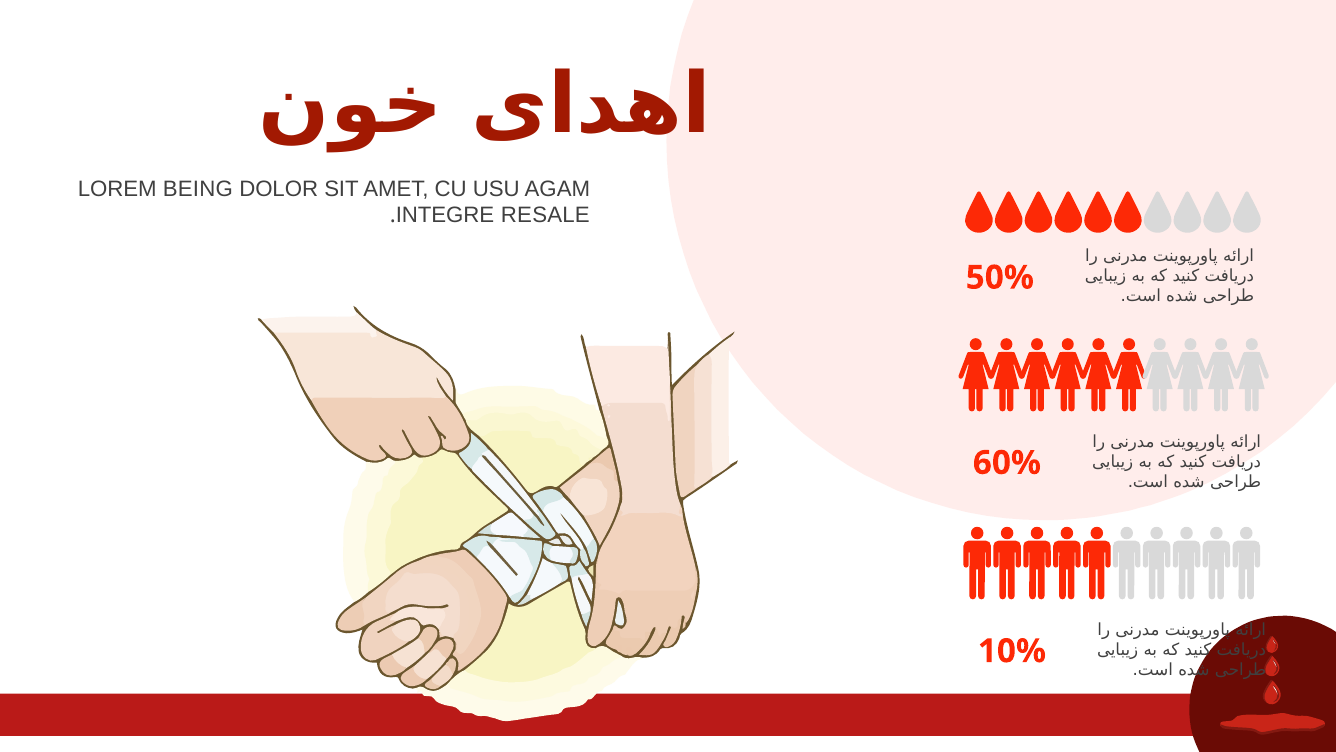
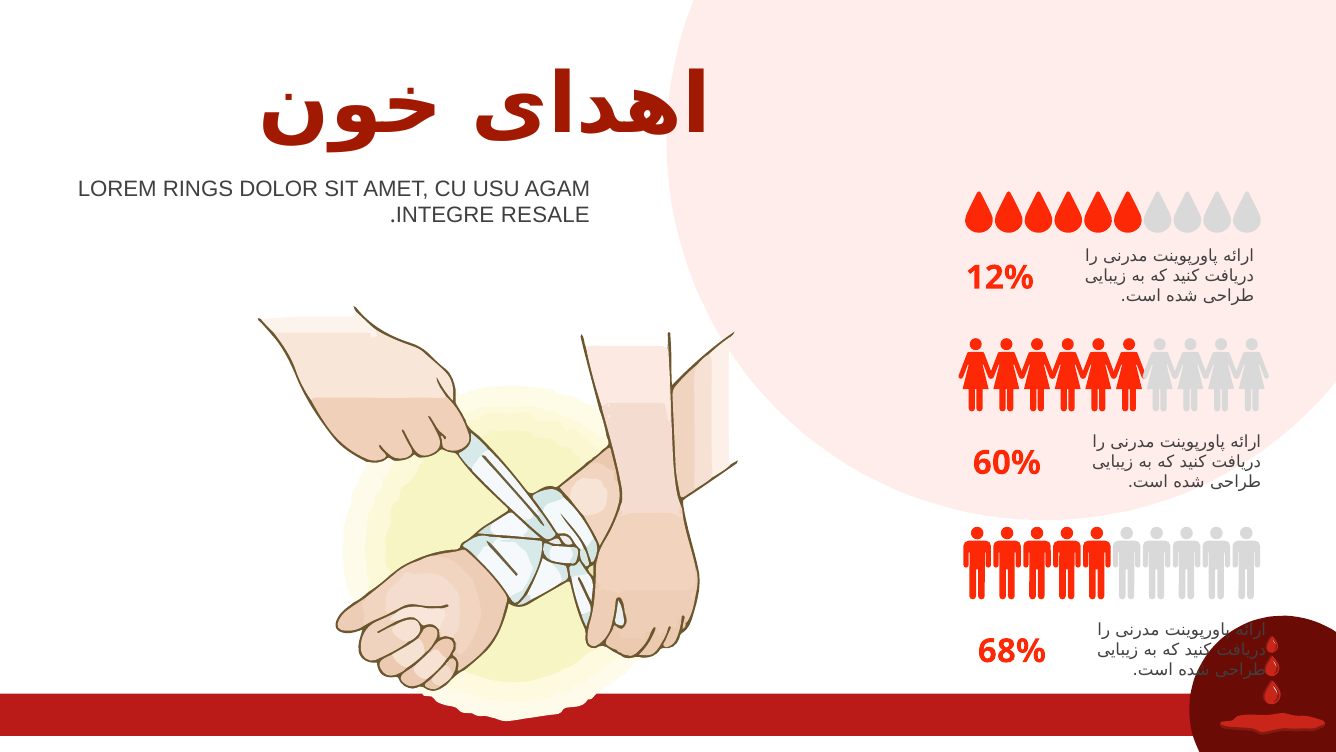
BEING: BEING -> RINGS (198, 189)
50%: 50% -> 12% (1000, 277)
10%: 10% -> 68% (1012, 651)
